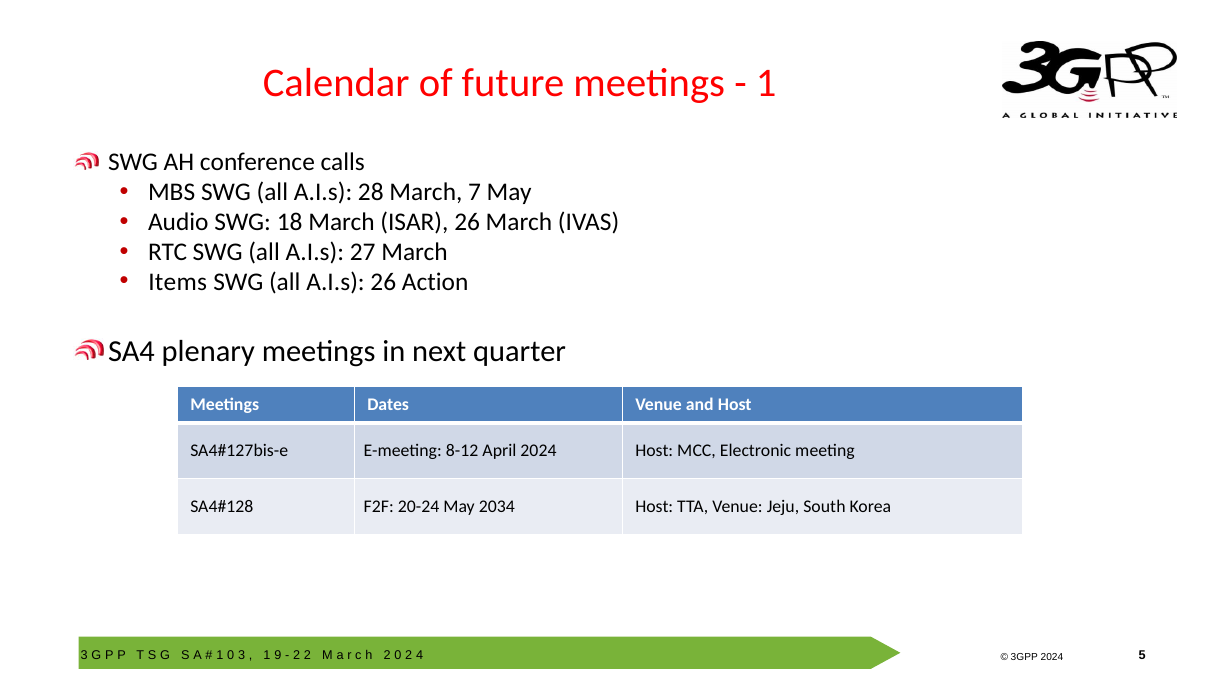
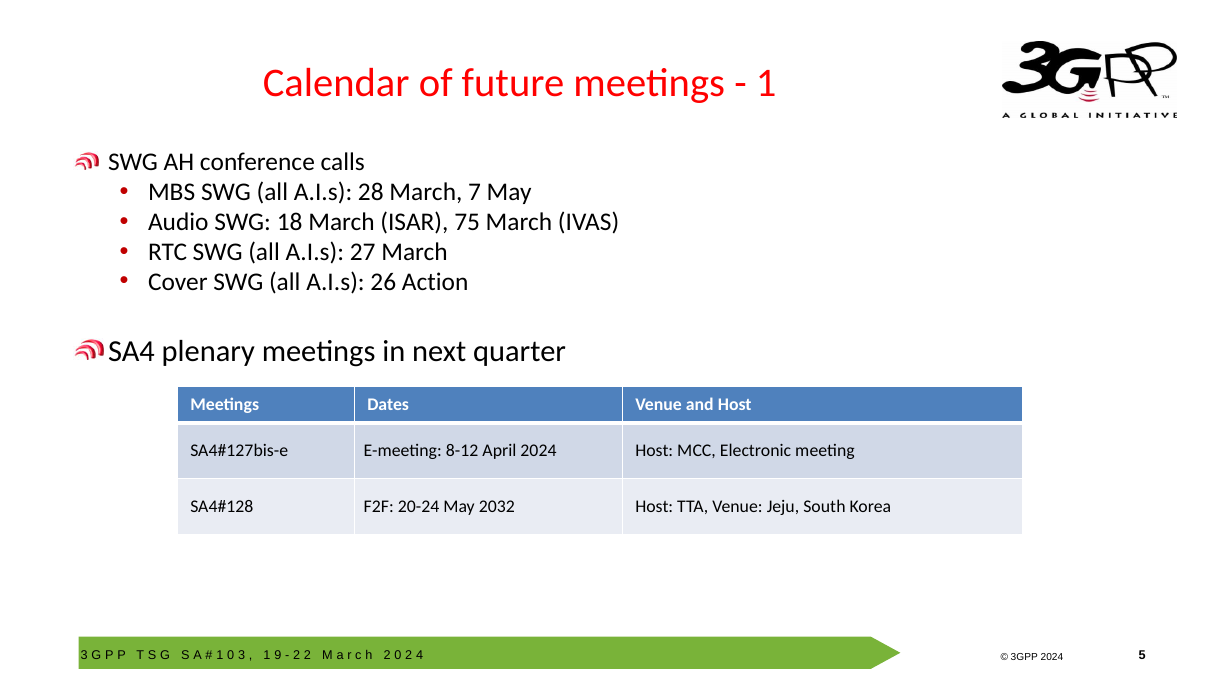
ISAR 26: 26 -> 75 (467, 222)
Items: Items -> Cover (178, 282)
2034: 2034 -> 2032 (497, 507)
